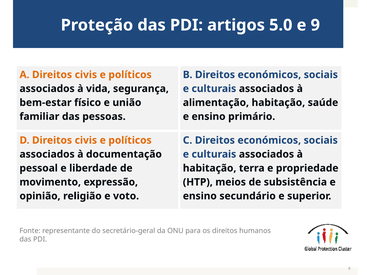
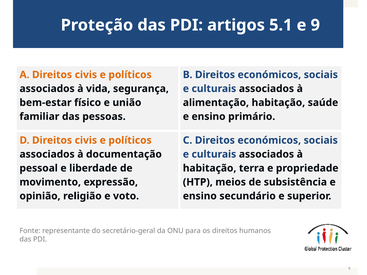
5.0: 5.0 -> 5.1 (281, 25)
